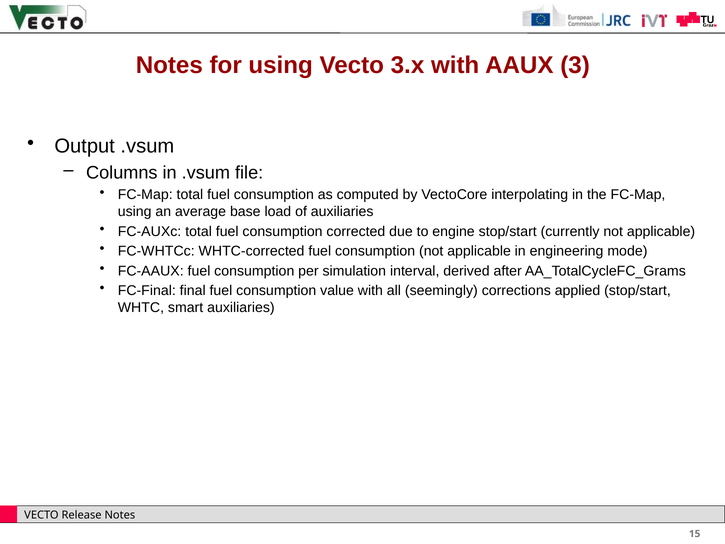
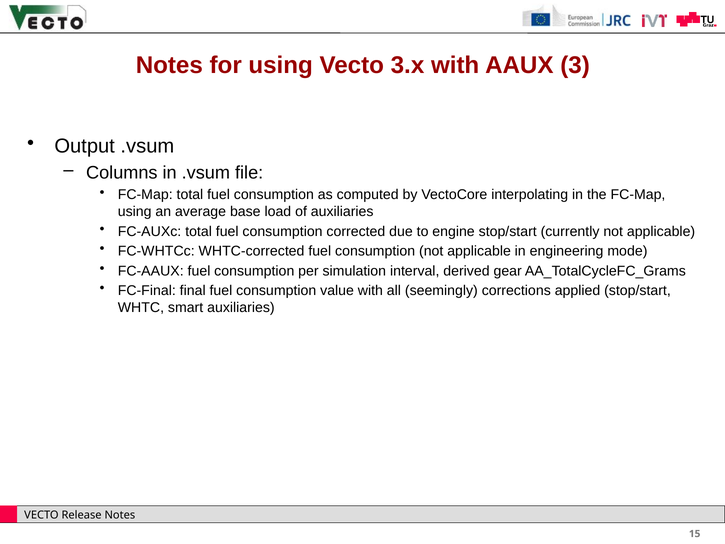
after: after -> gear (508, 271)
